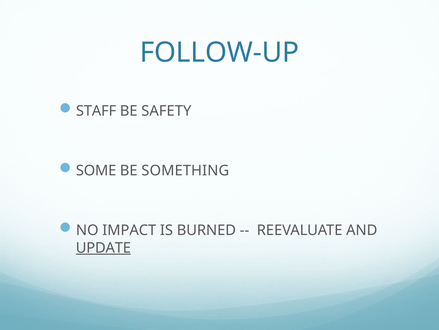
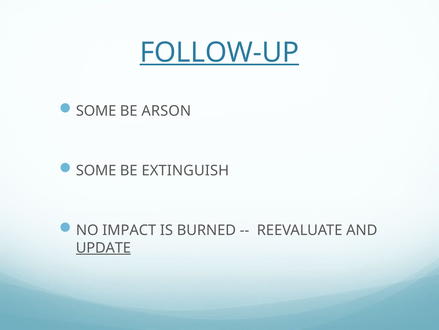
FOLLOW-UP underline: none -> present (219, 52)
STAFF: STAFF -> SOME (96, 111)
SAFETY: SAFETY -> ARSON (166, 111)
SOMETHING: SOMETHING -> EXTINGUISH (185, 170)
